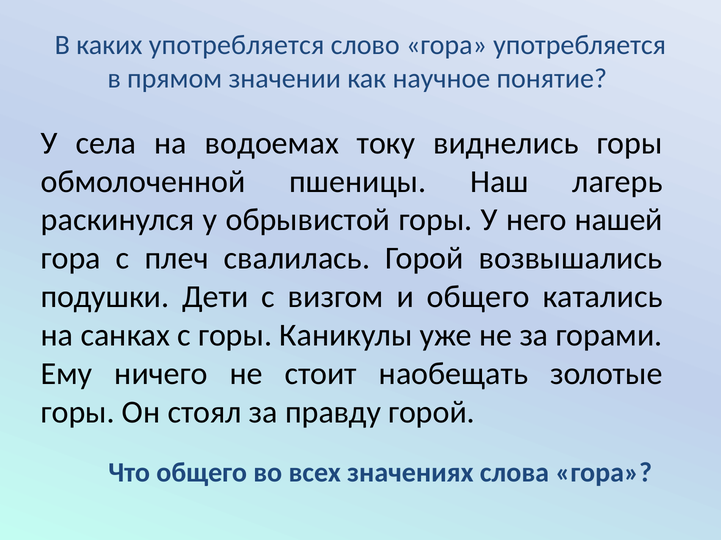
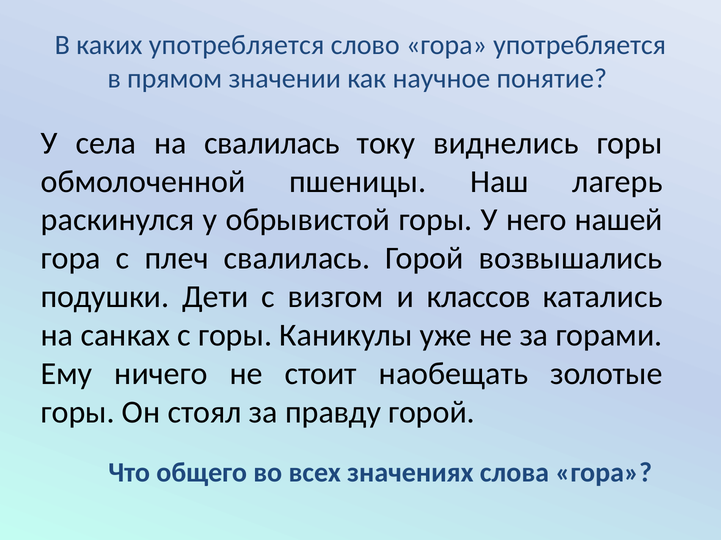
на водоемах: водоемах -> свалилась (272, 143)
и общего: общего -> классов (479, 297)
